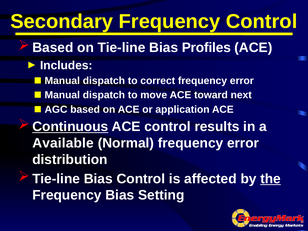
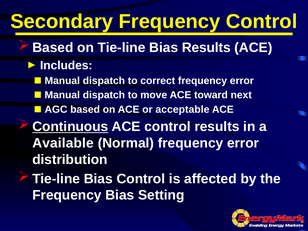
Bias Profiles: Profiles -> Results (206, 48)
application: application -> acceptable (182, 109)
the underline: present -> none (271, 179)
